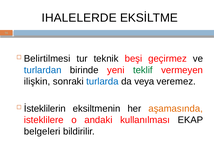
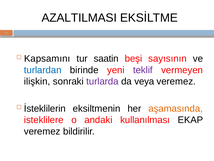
IHALELERDE: IHALELERDE -> AZALTILMASI (79, 18)
Belirtilmesi: Belirtilmesi -> Kapsamını (47, 58)
teknik: teknik -> saatin (106, 58)
geçirmez: geçirmez -> sayısının (168, 58)
teklif colour: green -> purple (143, 70)
turlarda colour: blue -> purple (102, 81)
belgeleri: belgeleri -> veremez (42, 131)
